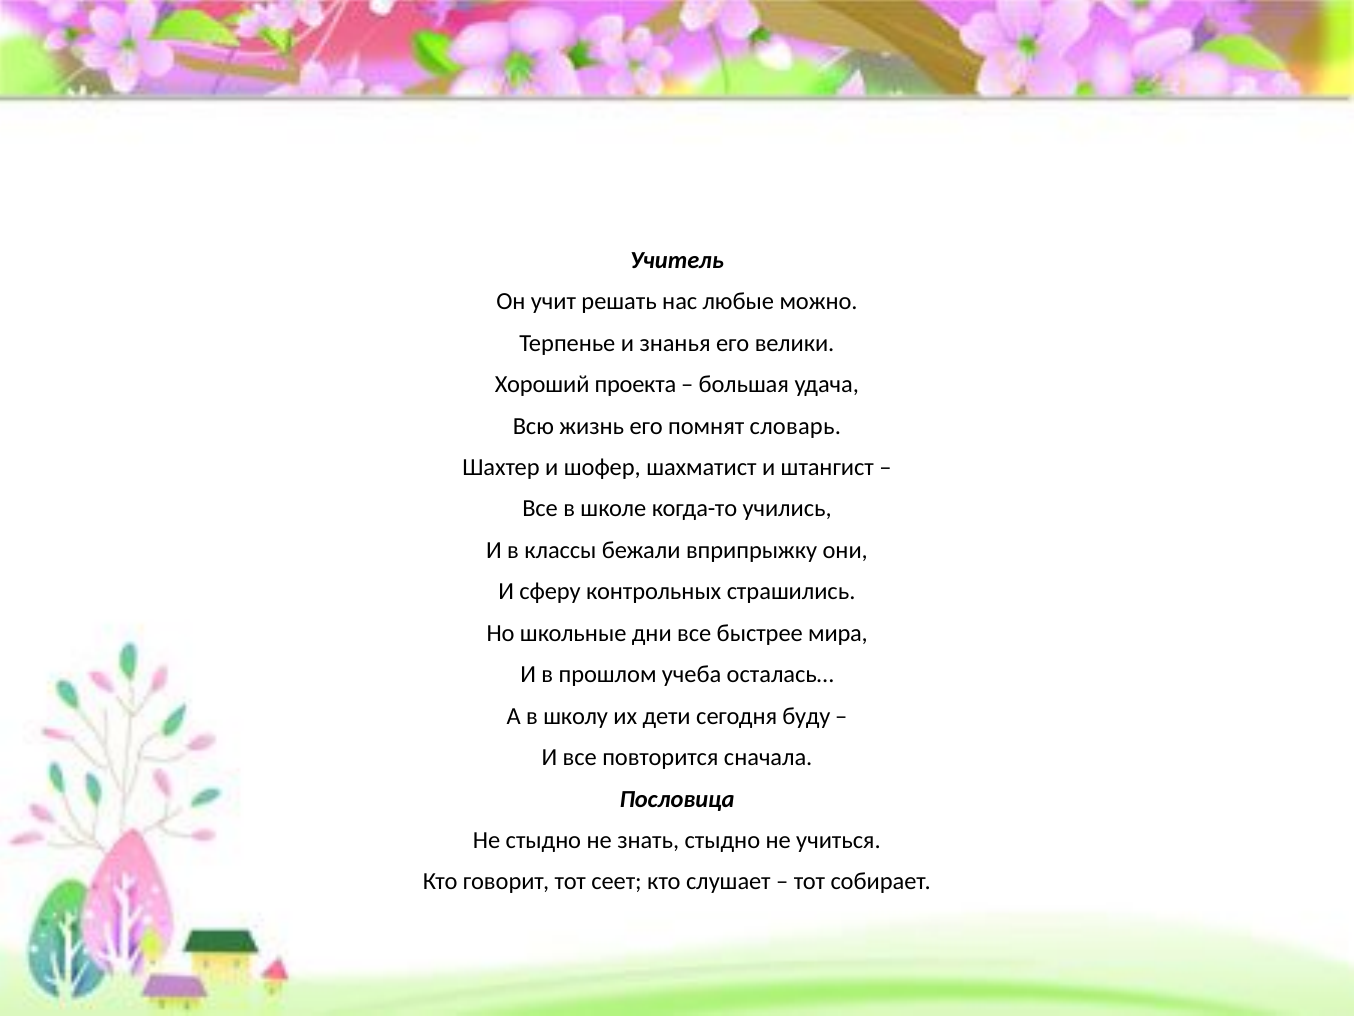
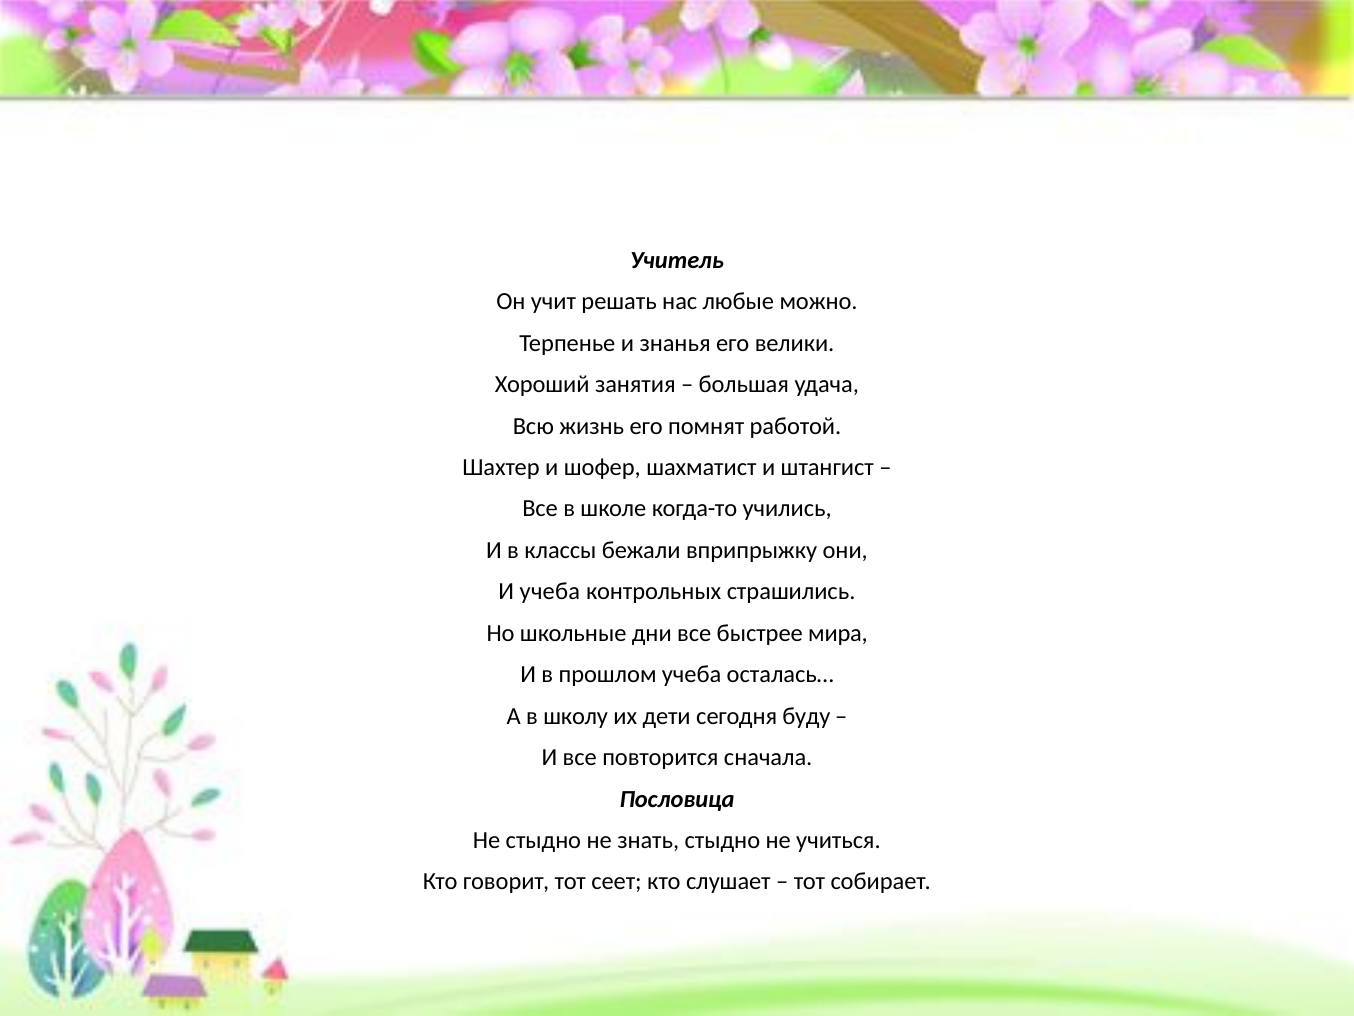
проекта: проекта -> занятия (635, 384)
словарь: словарь -> работой (795, 426)
И сферу: сферу -> учеба (550, 591)
